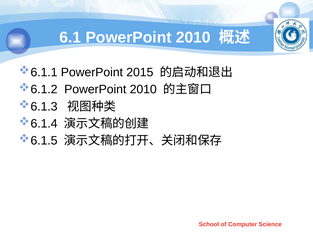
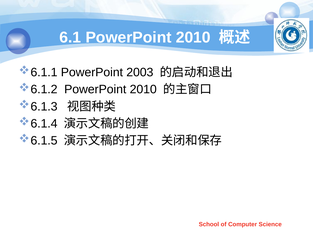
2015: 2015 -> 2003 (140, 72)
